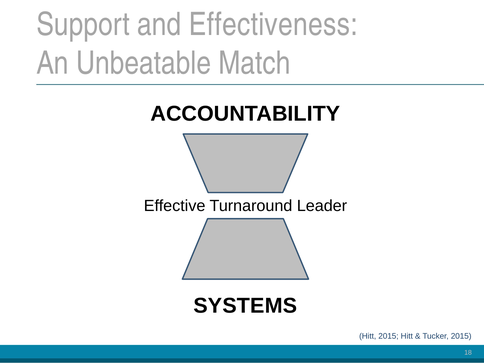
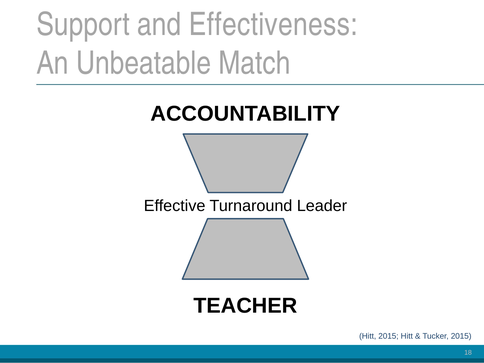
SYSTEMS: SYSTEMS -> TEACHER (245, 306)
